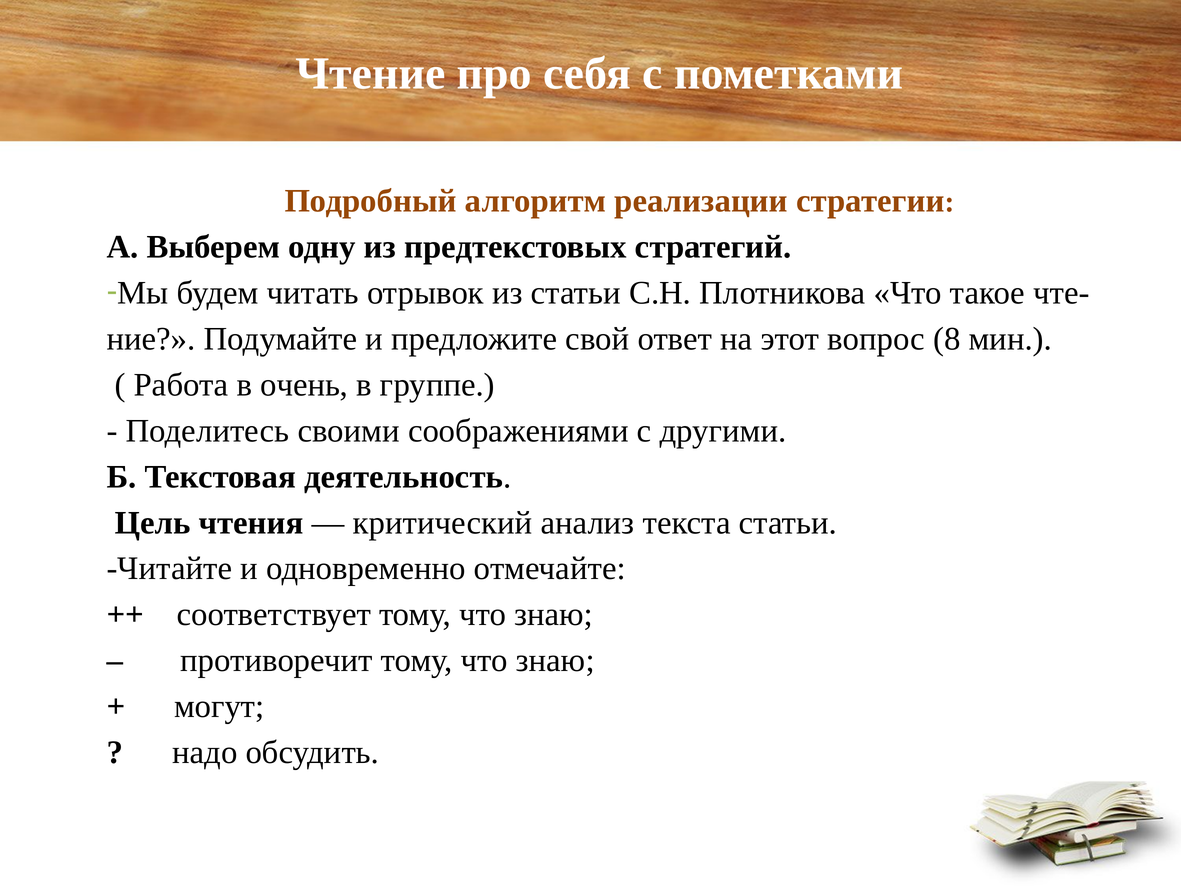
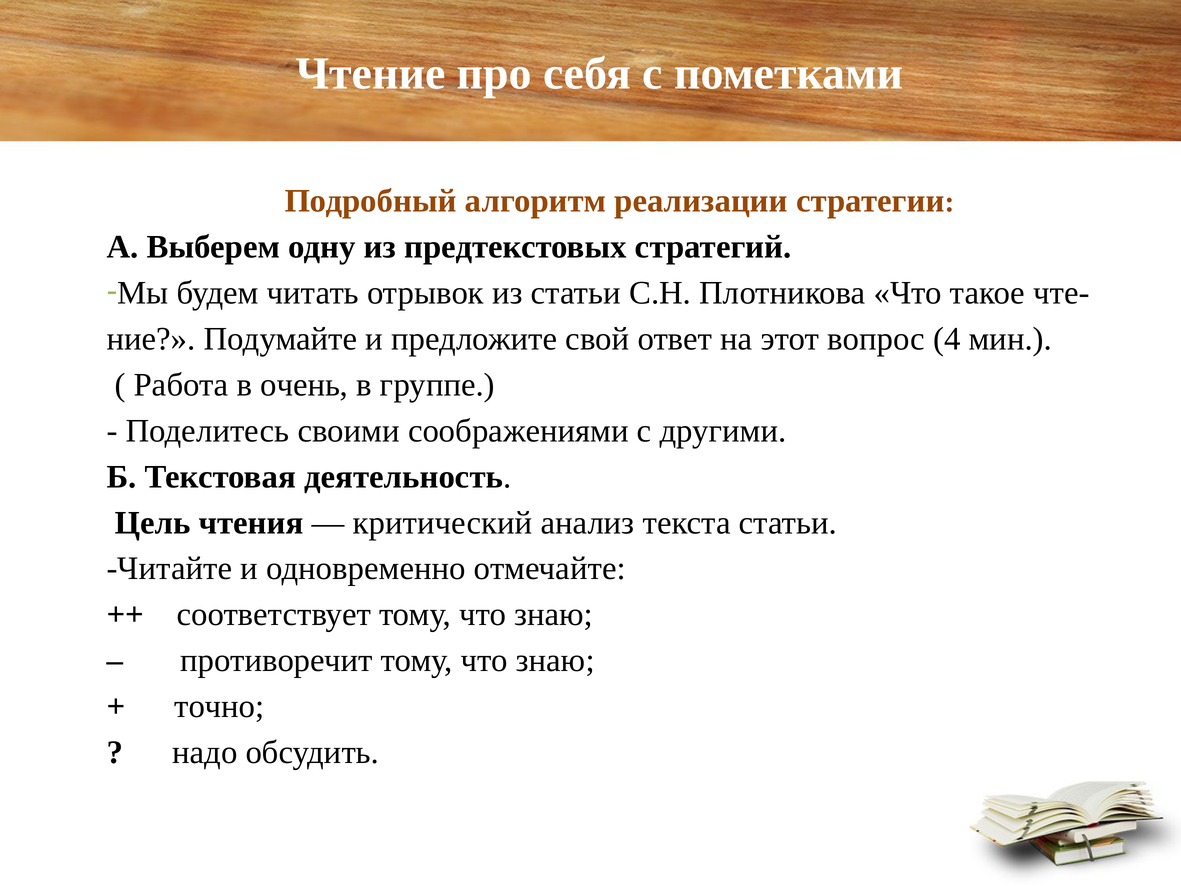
8: 8 -> 4 (947, 339)
могут: могут -> точно (219, 706)
